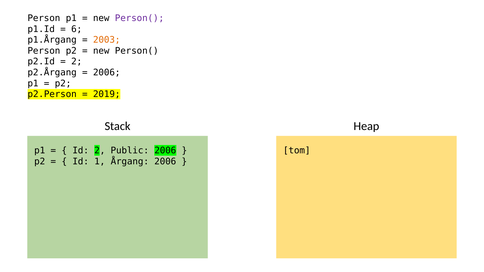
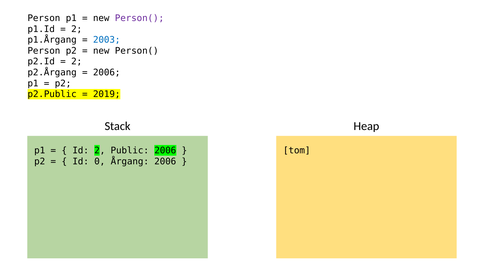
6: 6 -> 2 (77, 29)
2003 colour: orange -> blue (107, 40)
p2.Person: p2.Person -> p2.Public (52, 94)
1: 1 -> 0 (100, 162)
